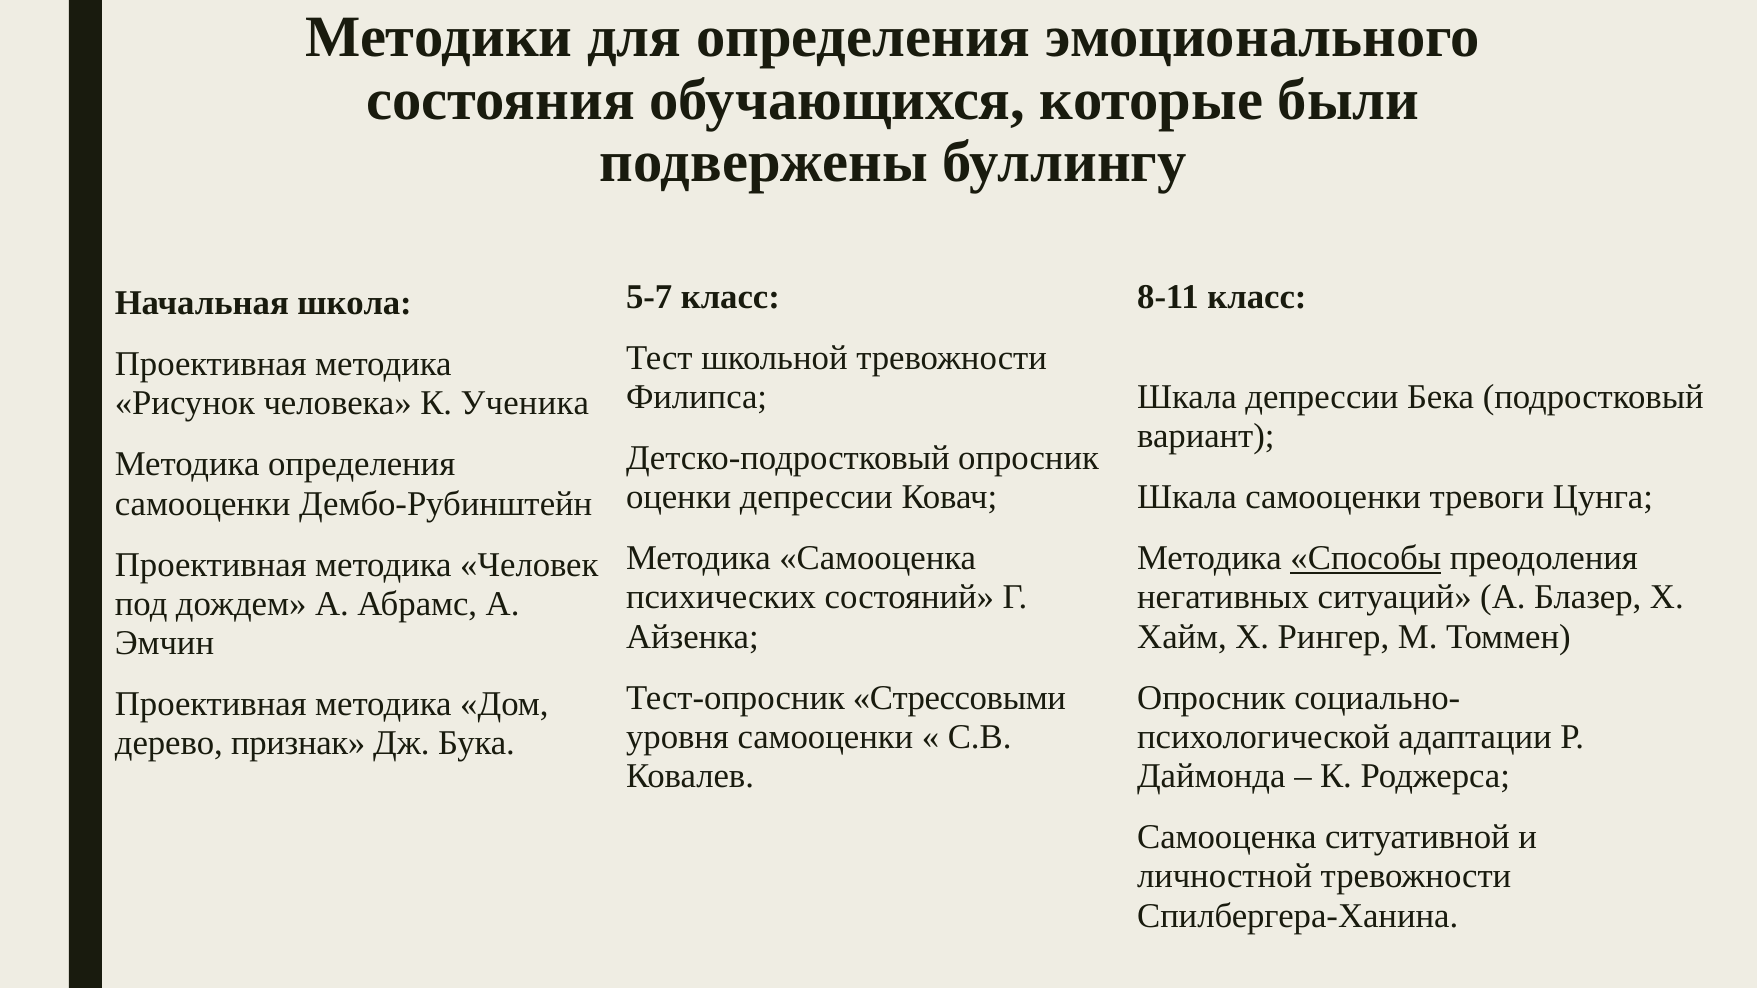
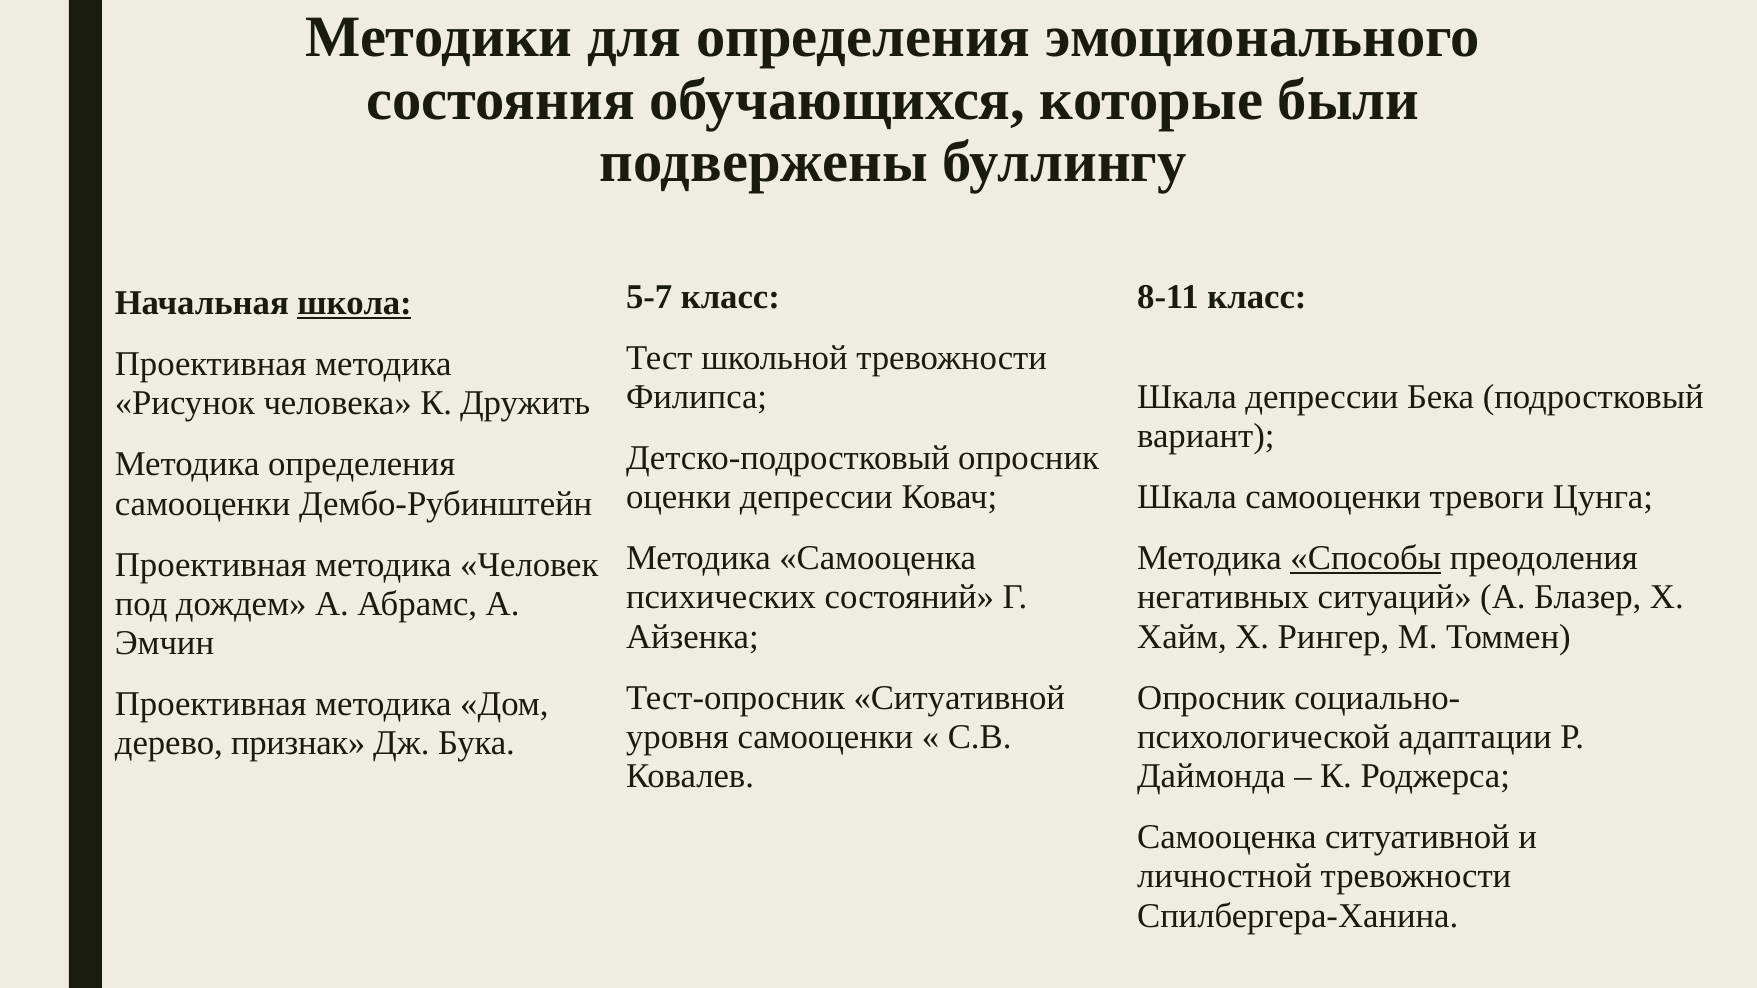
школа underline: none -> present (355, 303)
Ученика: Ученика -> Дружить (525, 403)
Тест-опросник Стрессовыми: Стрессовыми -> Ситуативной (959, 698)
